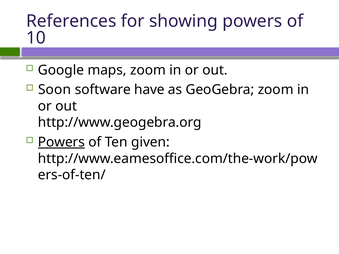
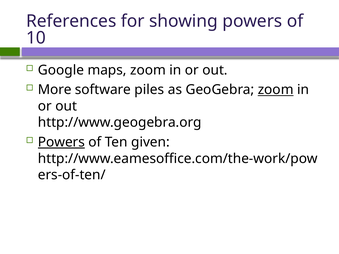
Soon: Soon -> More (55, 90)
have: have -> piles (149, 90)
zoom underline: none -> present (276, 90)
